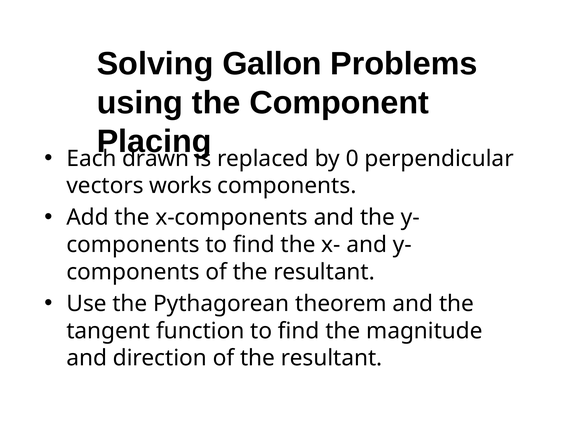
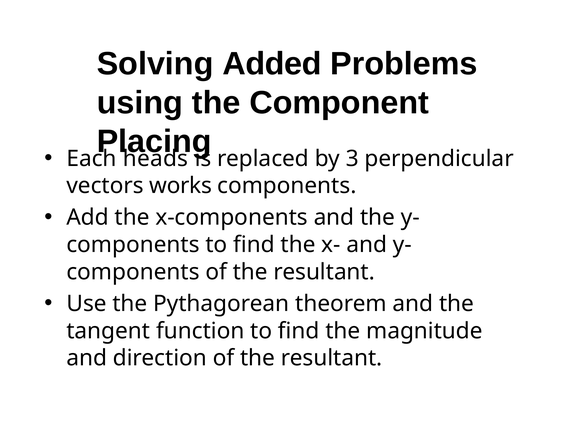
Gallon: Gallon -> Added (272, 64)
drawn: drawn -> heads (156, 159)
0: 0 -> 3 (352, 159)
